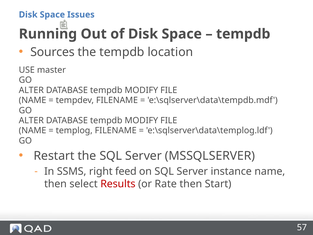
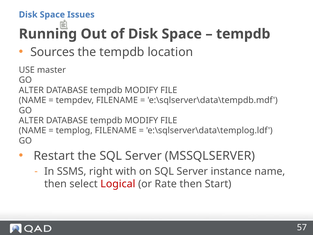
feed: feed -> with (126, 171)
Results: Results -> Logical (118, 184)
